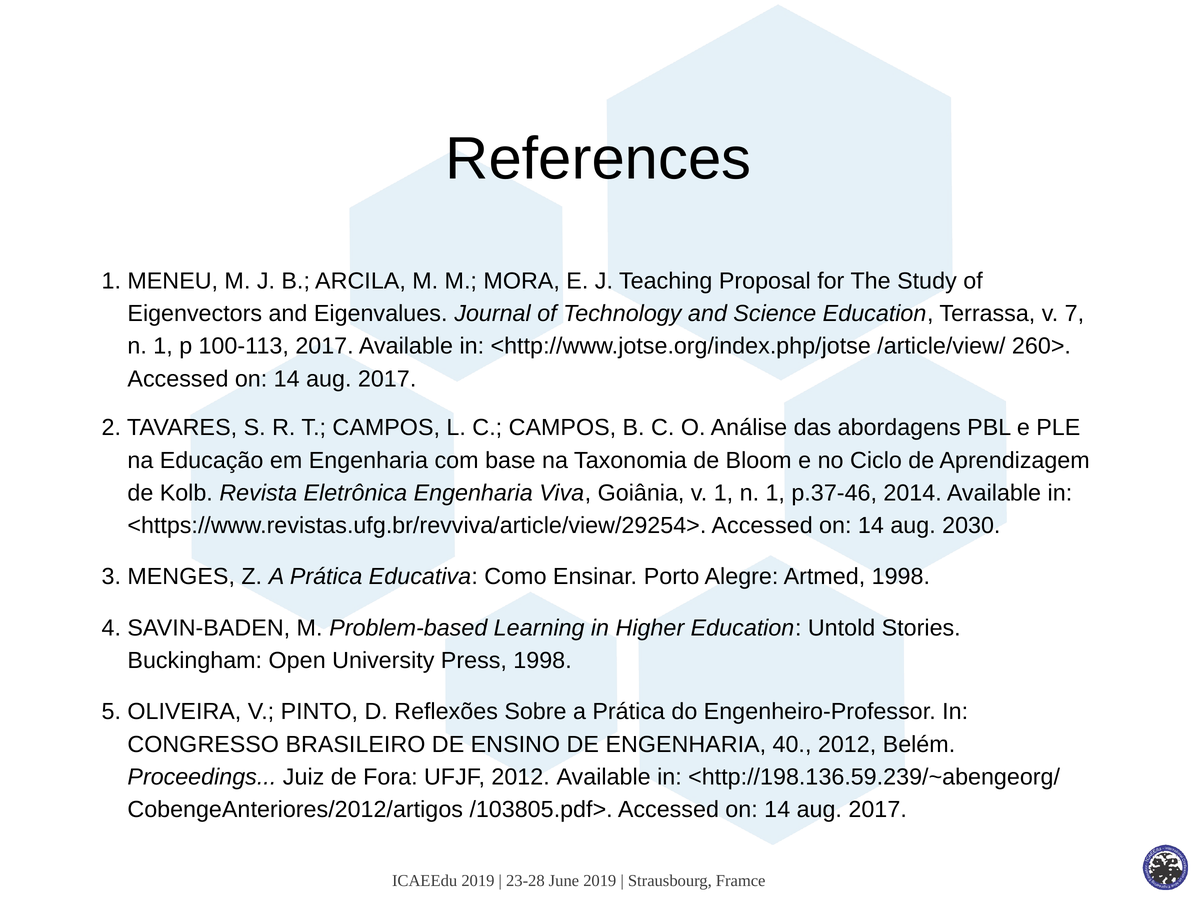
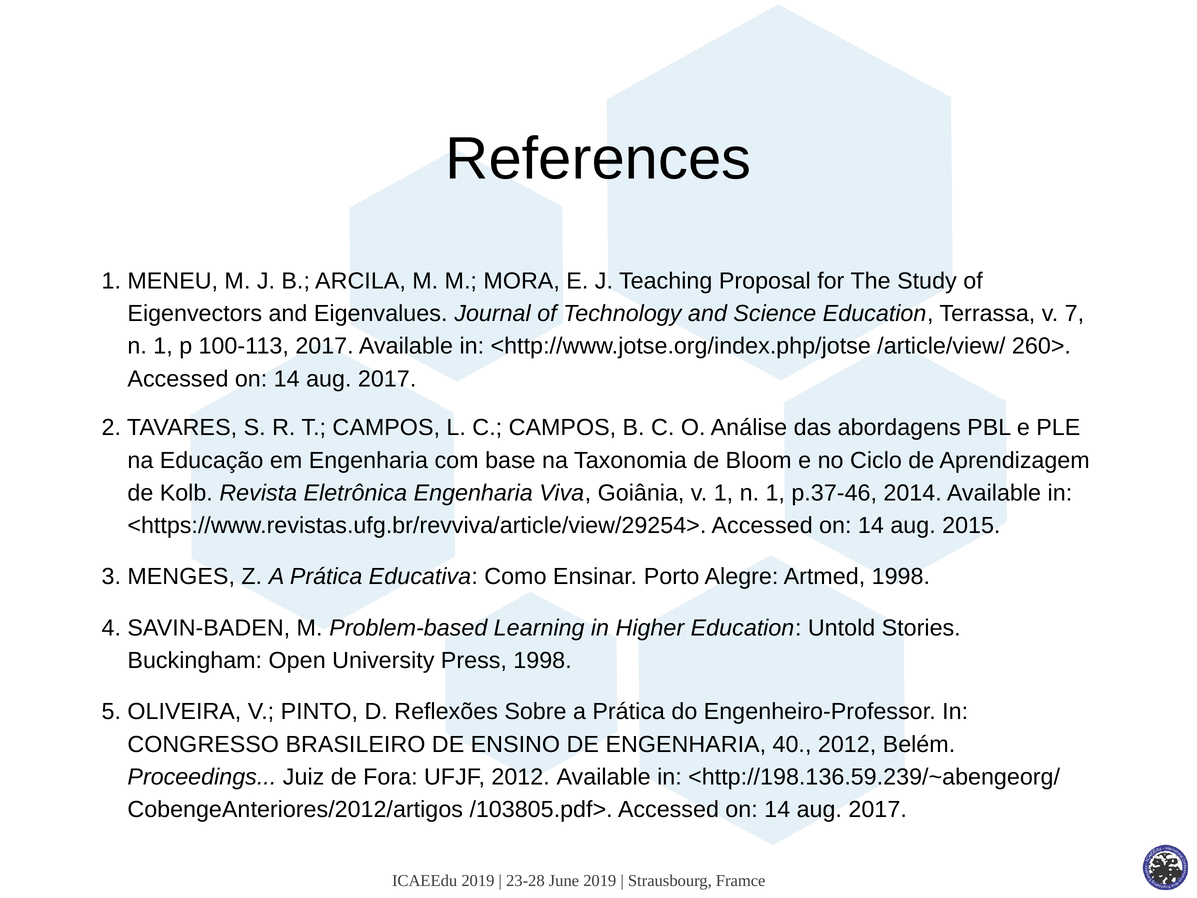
2030: 2030 -> 2015 (971, 525)
